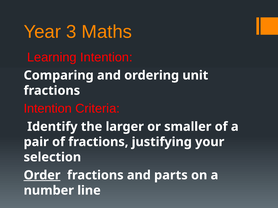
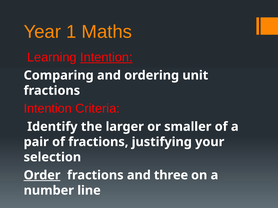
3: 3 -> 1 (71, 32)
Intention underline: none -> present (106, 57)
parts: parts -> three (171, 176)
